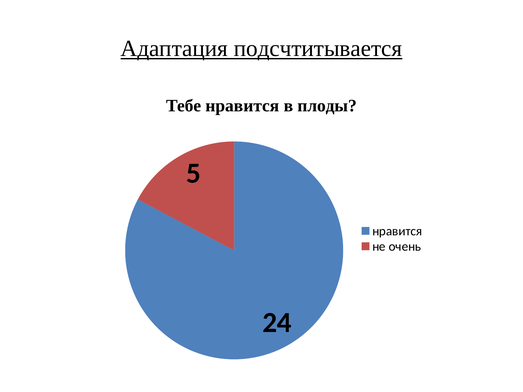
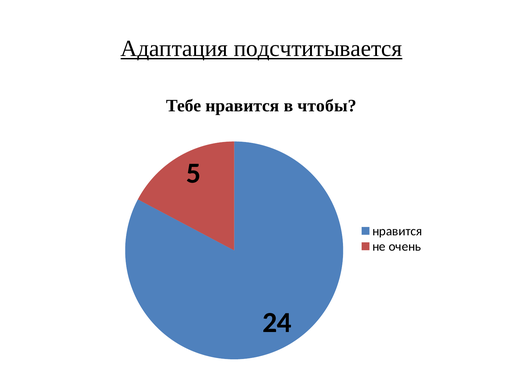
плоды: плоды -> чтобы (327, 106)
